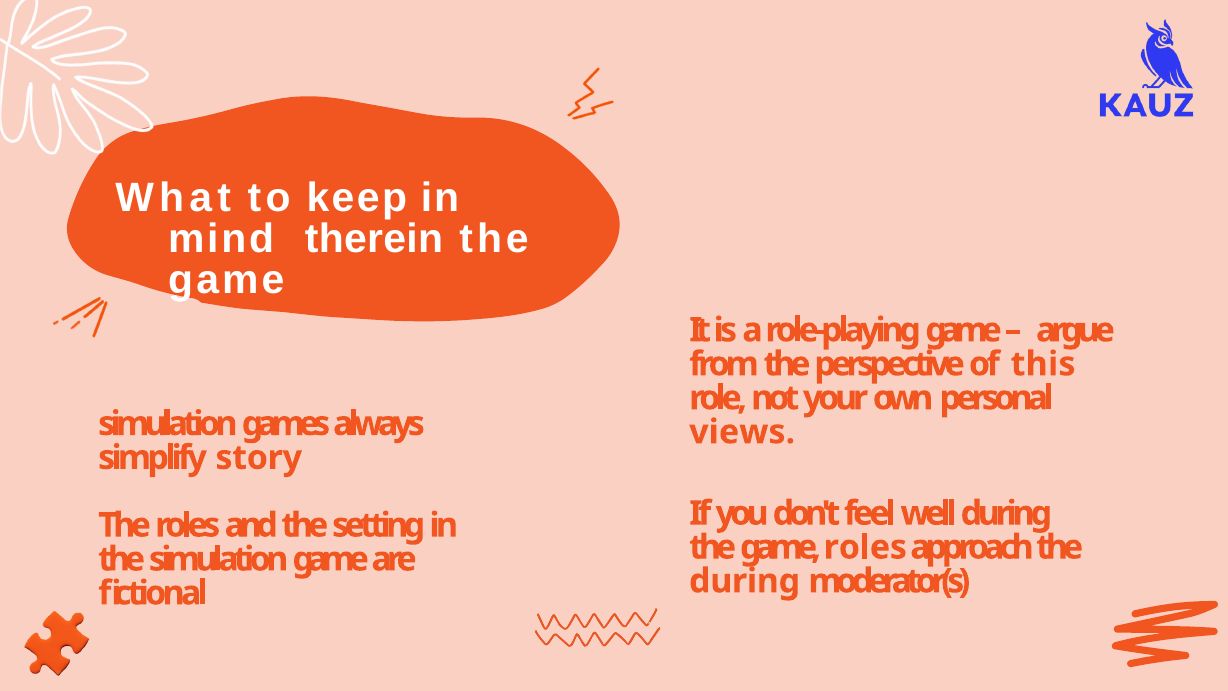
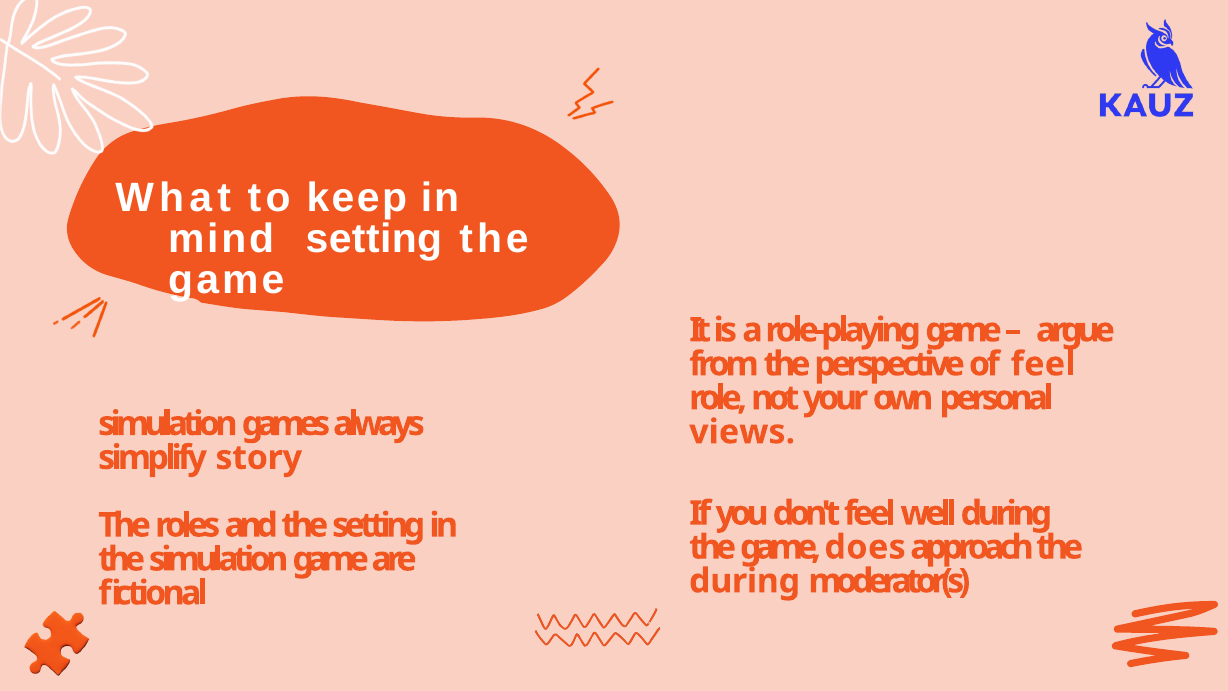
mind therein: therein -> setting (374, 239)
of this: this -> feel (1043, 364)
game roles: roles -> does (865, 547)
